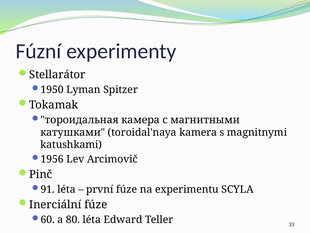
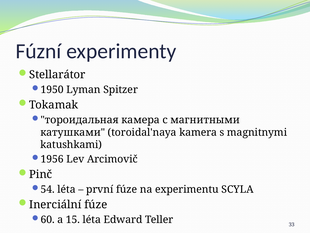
91: 91 -> 54 (48, 189)
80: 80 -> 15 (73, 219)
